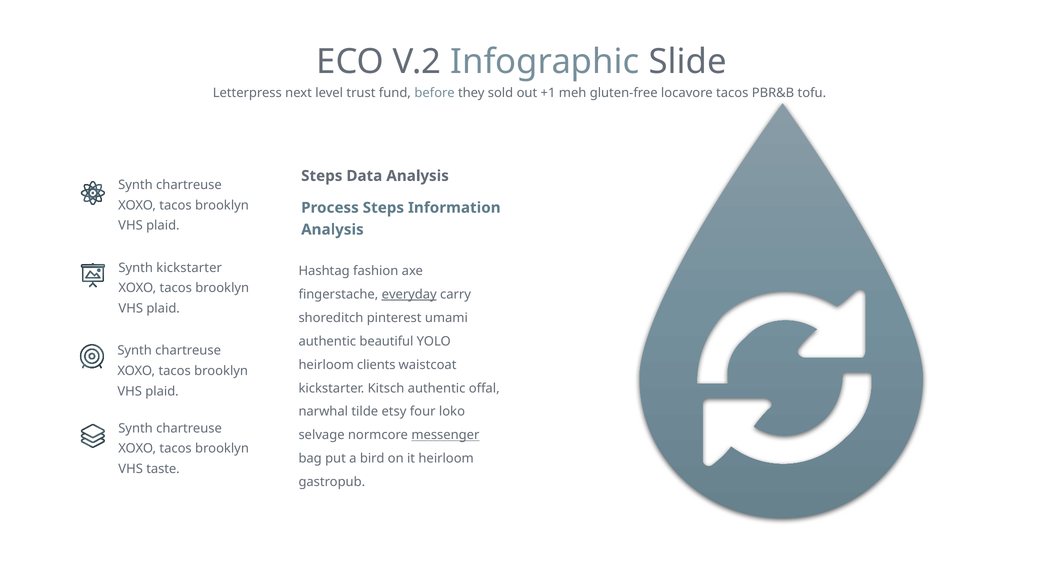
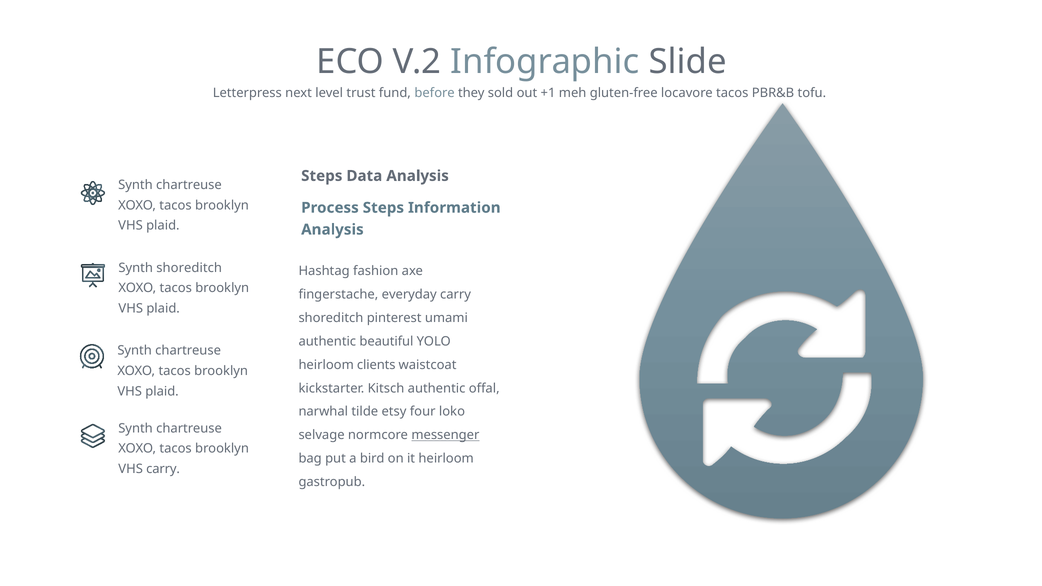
Synth kickstarter: kickstarter -> shoreditch (189, 268)
everyday underline: present -> none (409, 295)
VHS taste: taste -> carry (163, 469)
